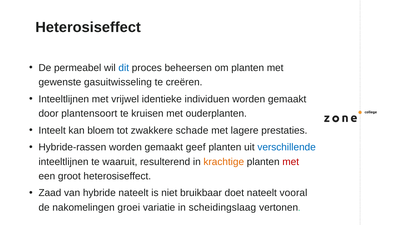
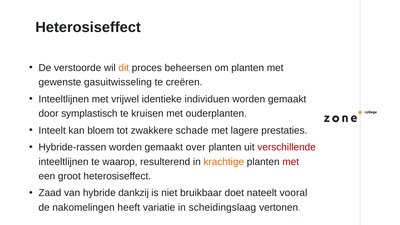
permeabel: permeabel -> verstoorde (78, 68)
dit colour: blue -> orange (124, 68)
plantensoort: plantensoort -> symplastisch (89, 114)
geef: geef -> over (196, 147)
verschillende colour: blue -> red (287, 147)
waaruit: waaruit -> waarop (120, 162)
hybride nateelt: nateelt -> dankzij (134, 193)
groei: groei -> heeft (129, 207)
